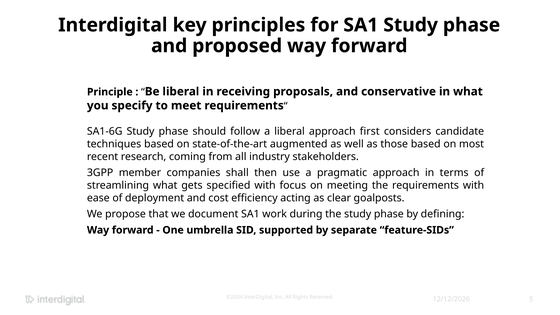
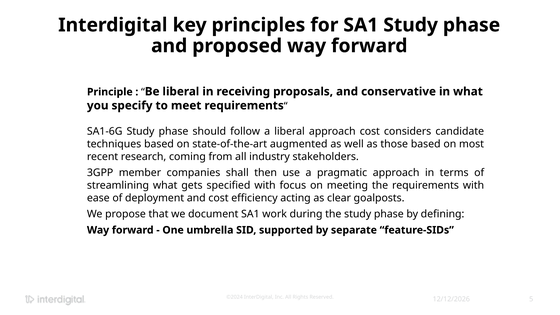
approach first: first -> cost (370, 131)
